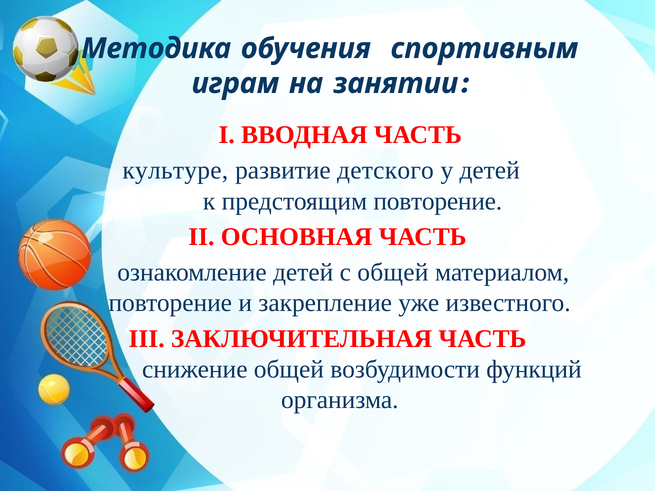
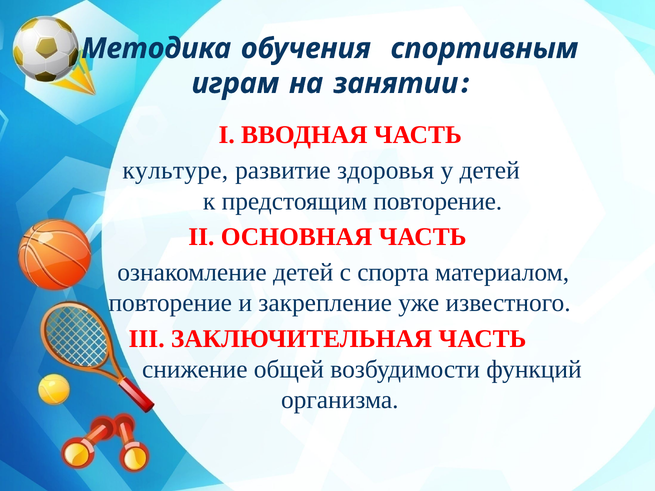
детского: детского -> здоровья (386, 171)
с общей: общей -> спорта (393, 273)
